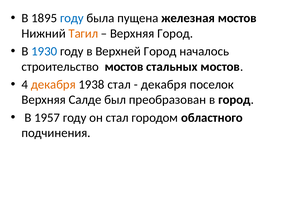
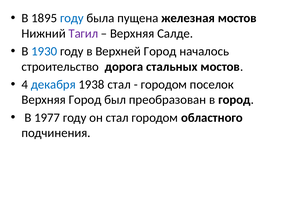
Тагил colour: orange -> purple (83, 33)
Верхняя Город: Город -> Салде (175, 33)
строительство мостов: мостов -> дорога (124, 67)
декабря colour: orange -> blue (53, 85)
декабря: декабря -> городом (164, 85)
Верхняя Салде: Салде -> Город (85, 100)
1957: 1957 -> 1977 (47, 118)
